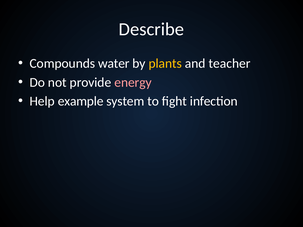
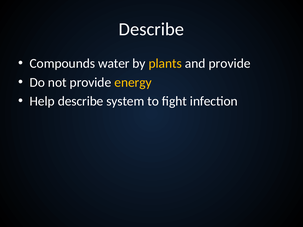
and teacher: teacher -> provide (230, 64)
energy colour: pink -> yellow (133, 82)
Help example: example -> describe (81, 101)
